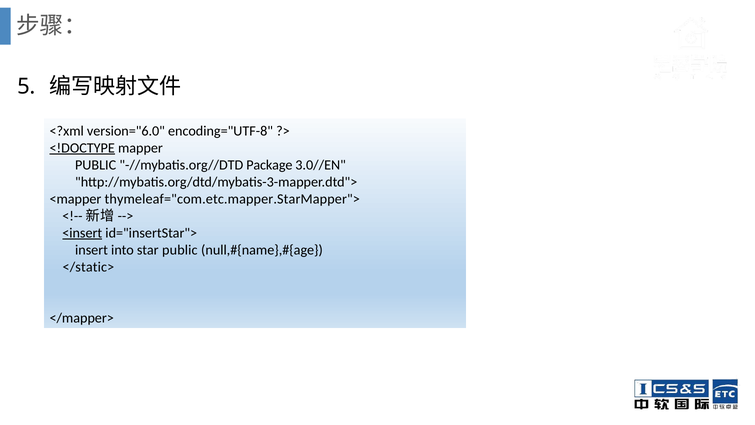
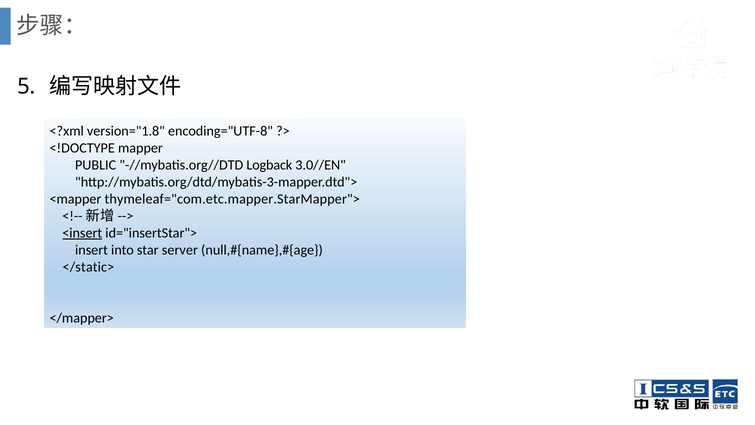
version="6.0: version="6.0 -> version="1.8 (126, 131)
<!DOCTYPE underline: present -> none (82, 148)
Package: Package -> Logback (269, 165)
star public: public -> server (180, 250)
